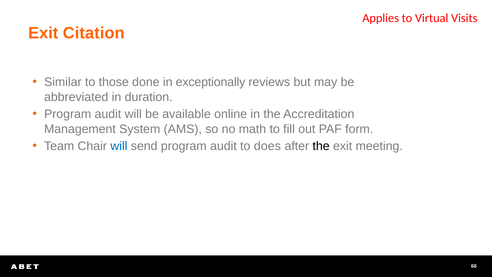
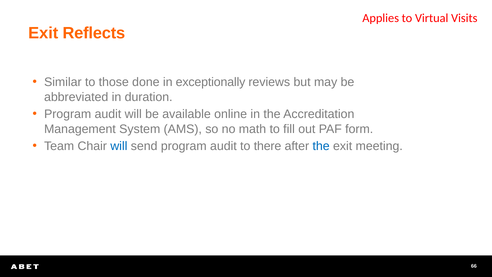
Citation: Citation -> Reflects (94, 33)
does: does -> there (268, 146)
the colour: black -> blue (321, 146)
